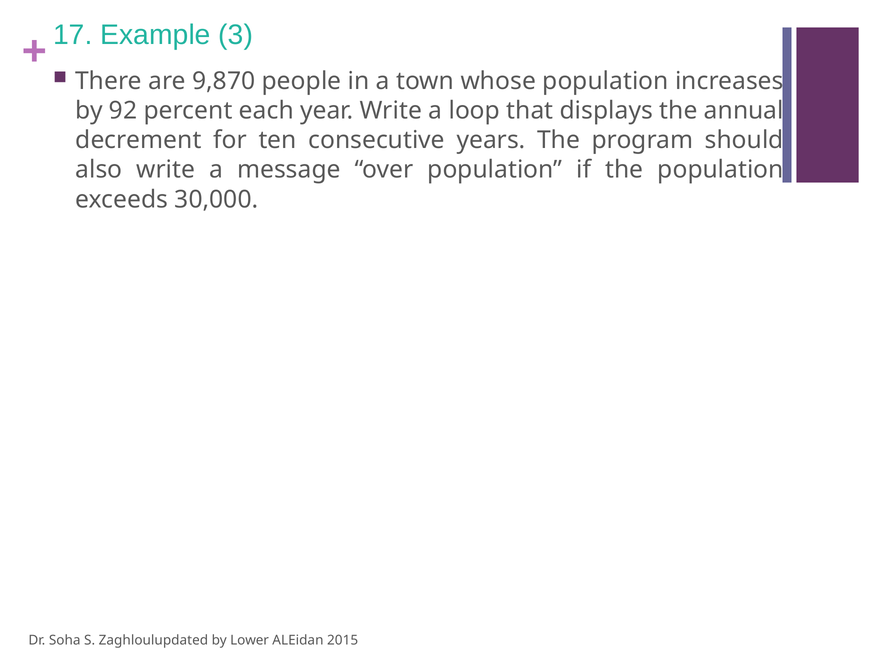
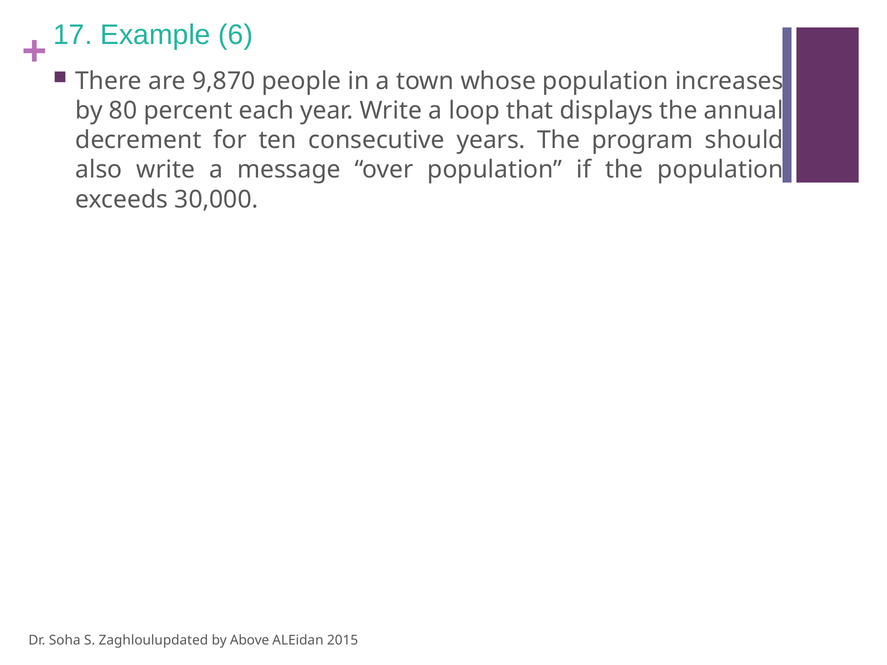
3: 3 -> 6 (236, 35)
92: 92 -> 80 (123, 111)
Lower: Lower -> Above (250, 641)
